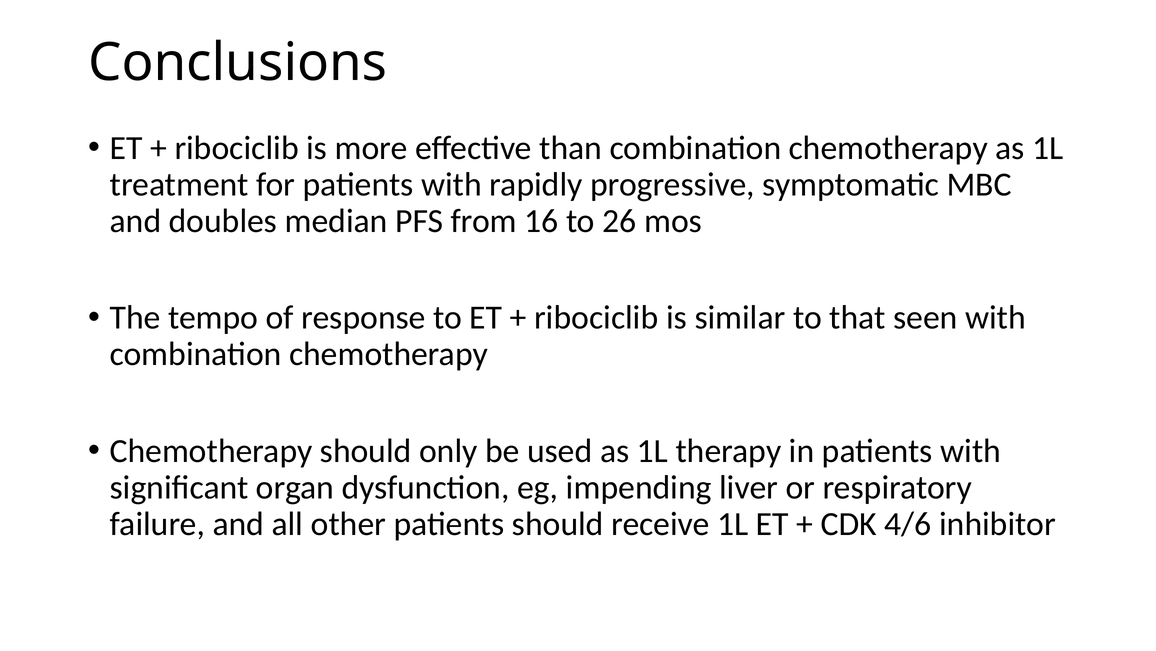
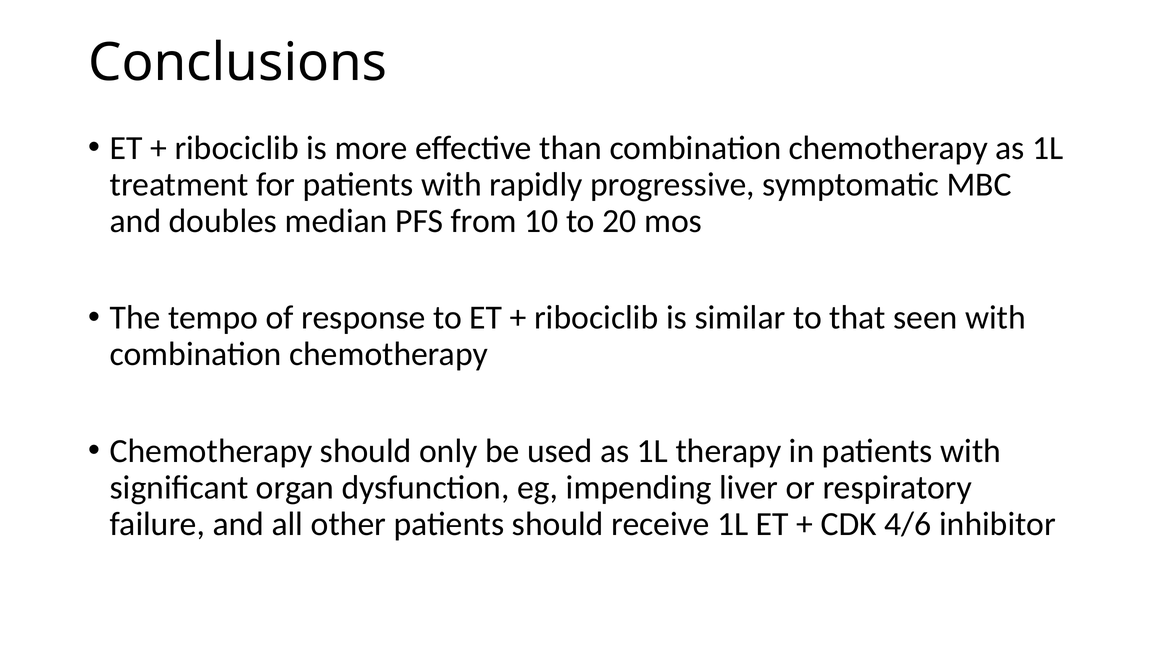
16: 16 -> 10 (541, 221)
26: 26 -> 20 (619, 221)
